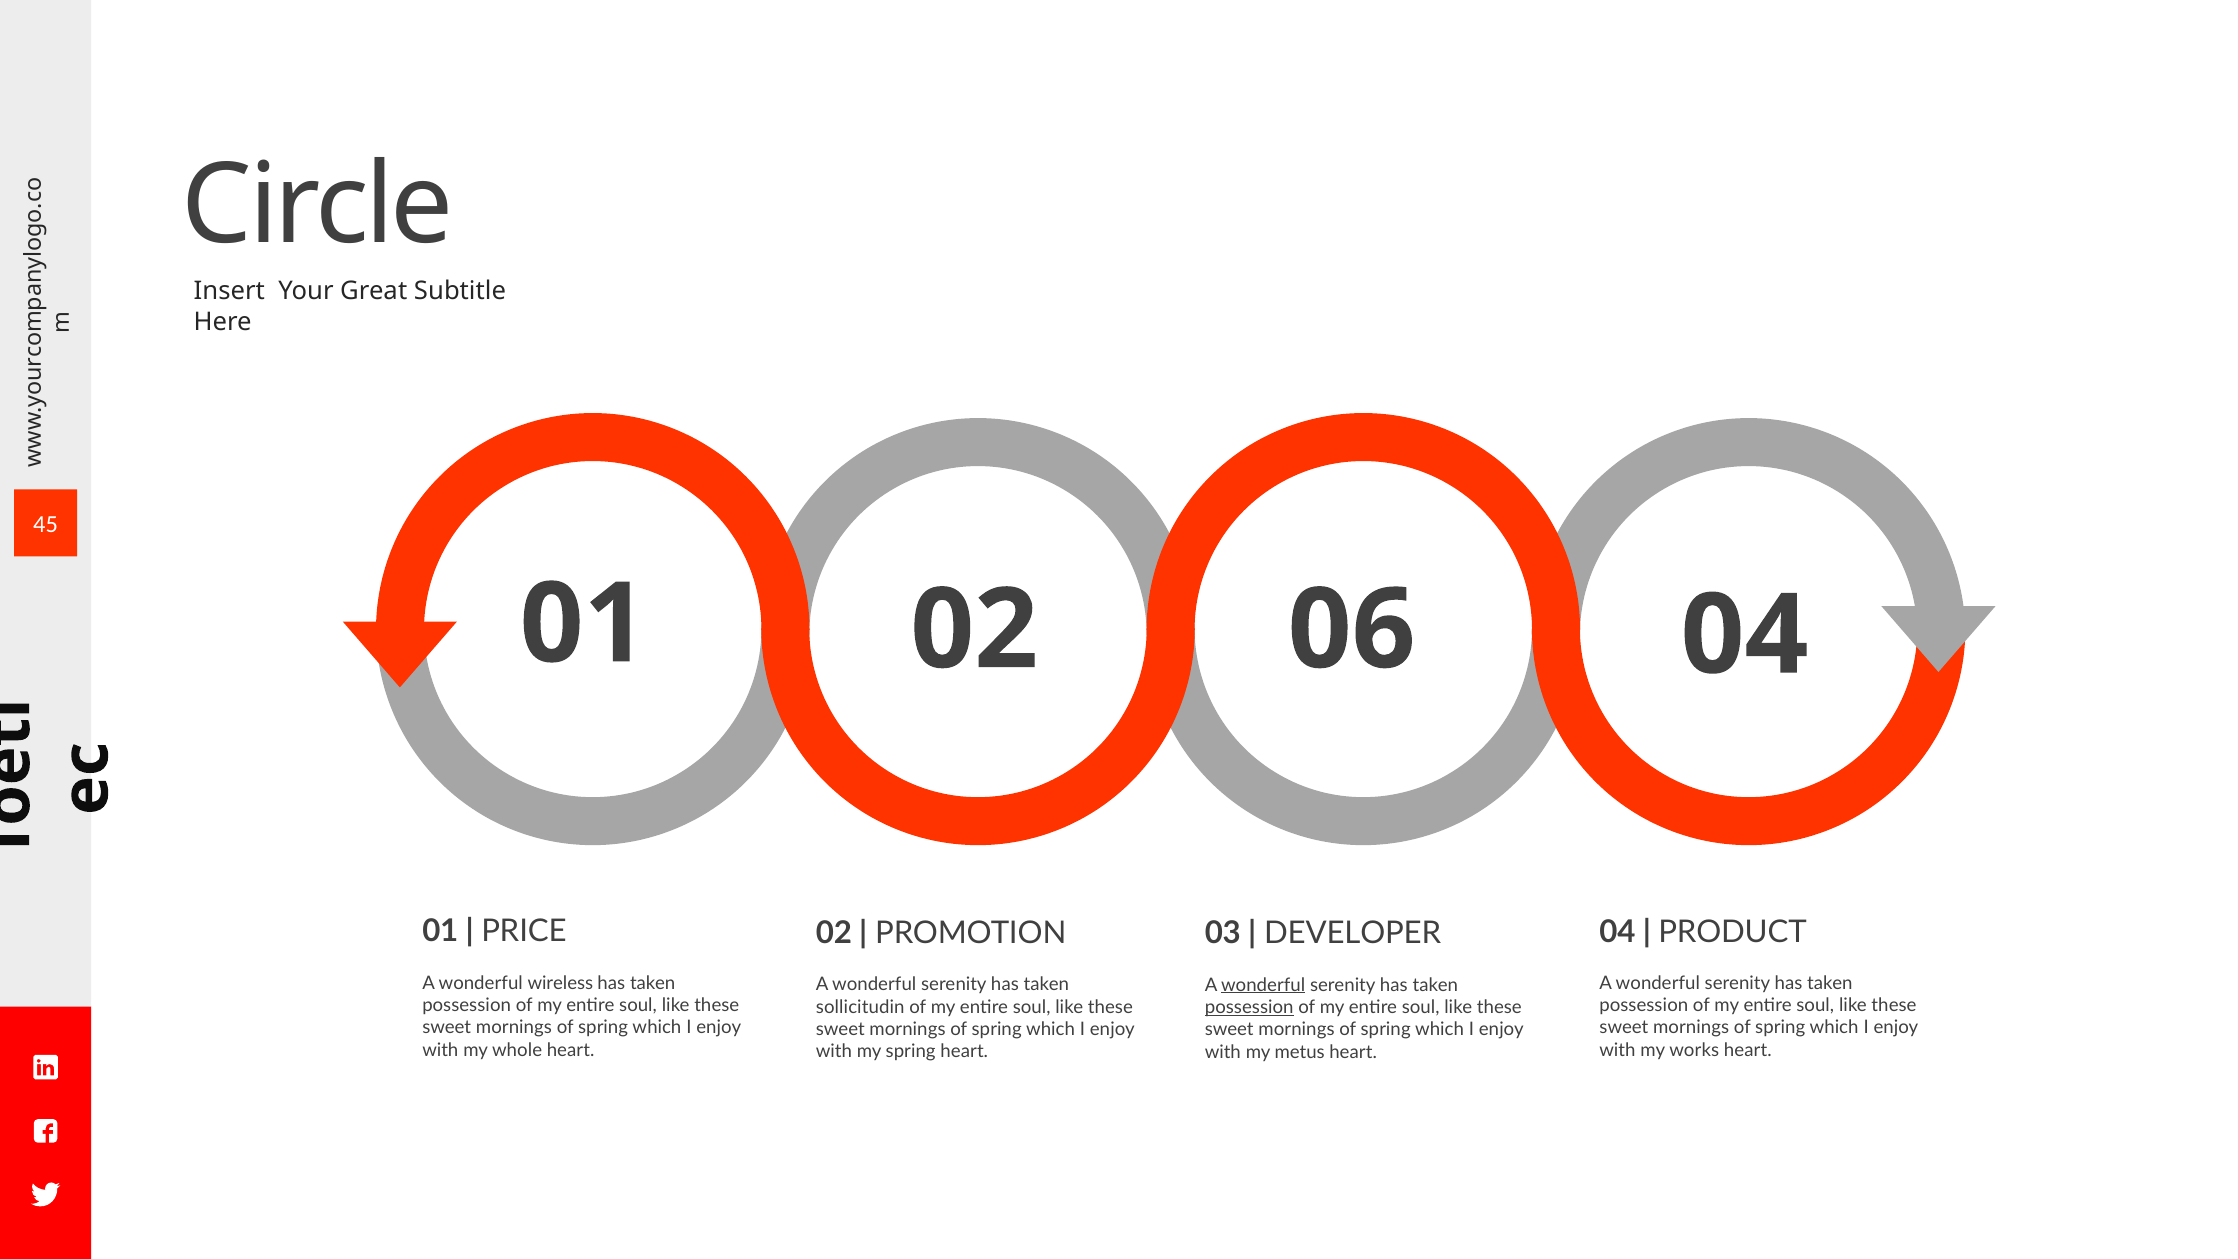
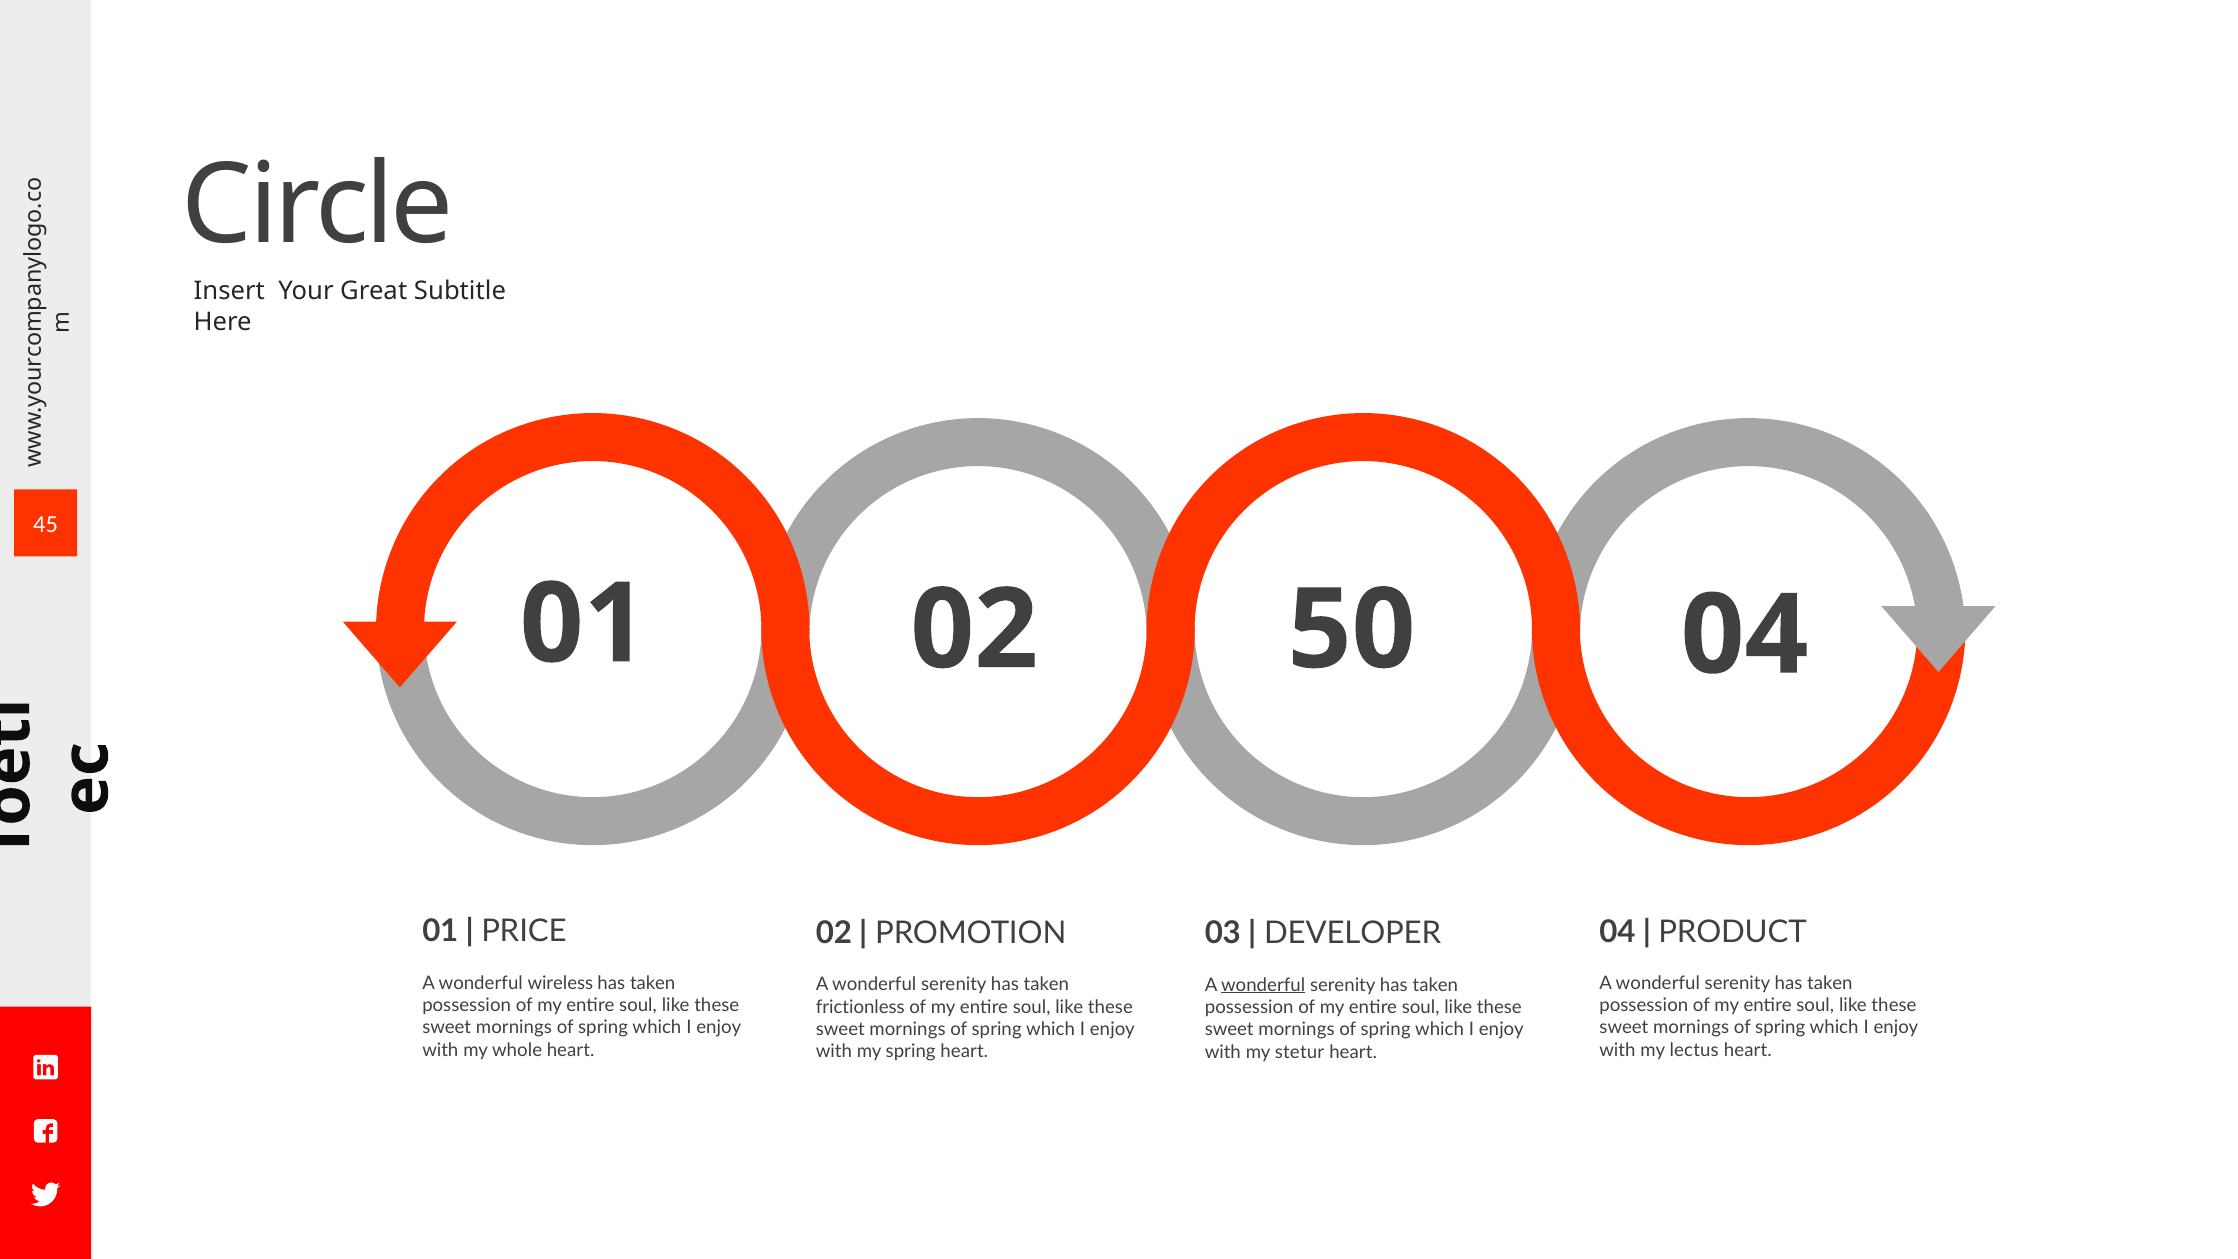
06: 06 -> 50 (1352, 630)
sollicitudin: sollicitudin -> frictionless (860, 1007)
possession underline: present -> none (1249, 1007)
works: works -> lectus (1694, 1050)
metus: metus -> stetur (1300, 1052)
